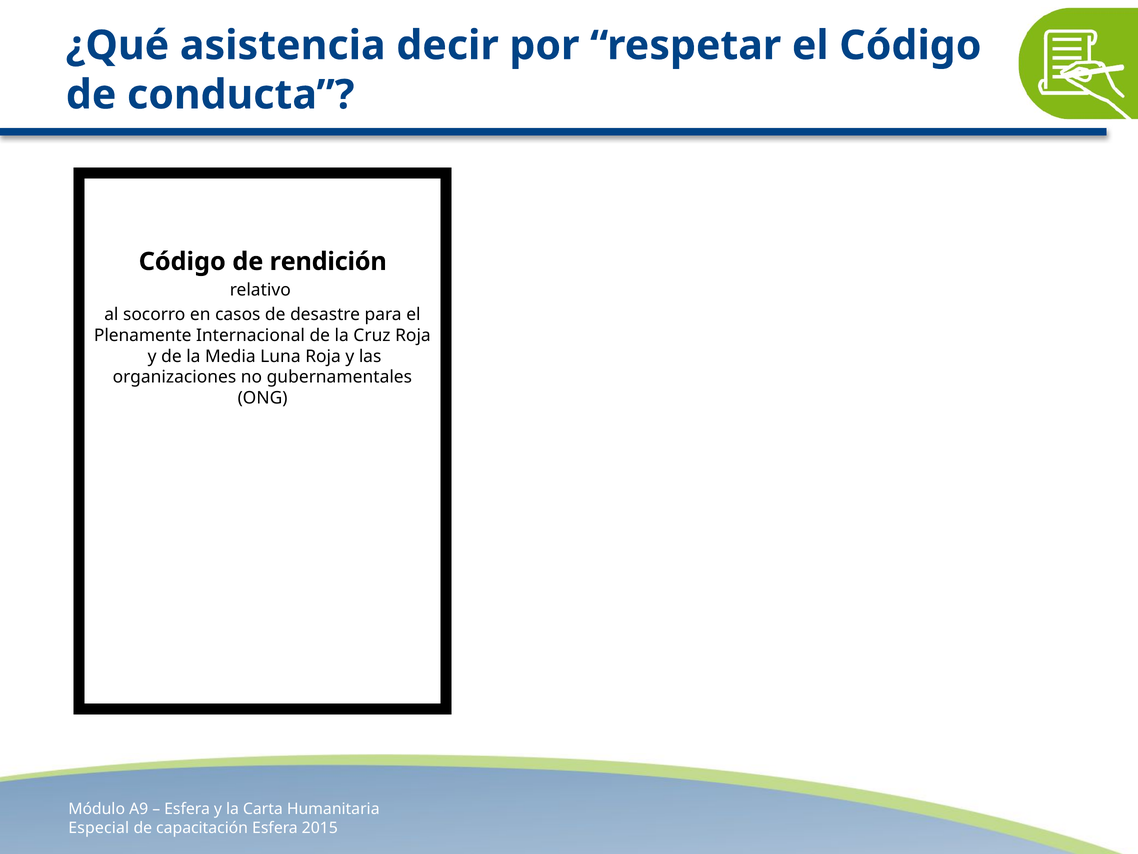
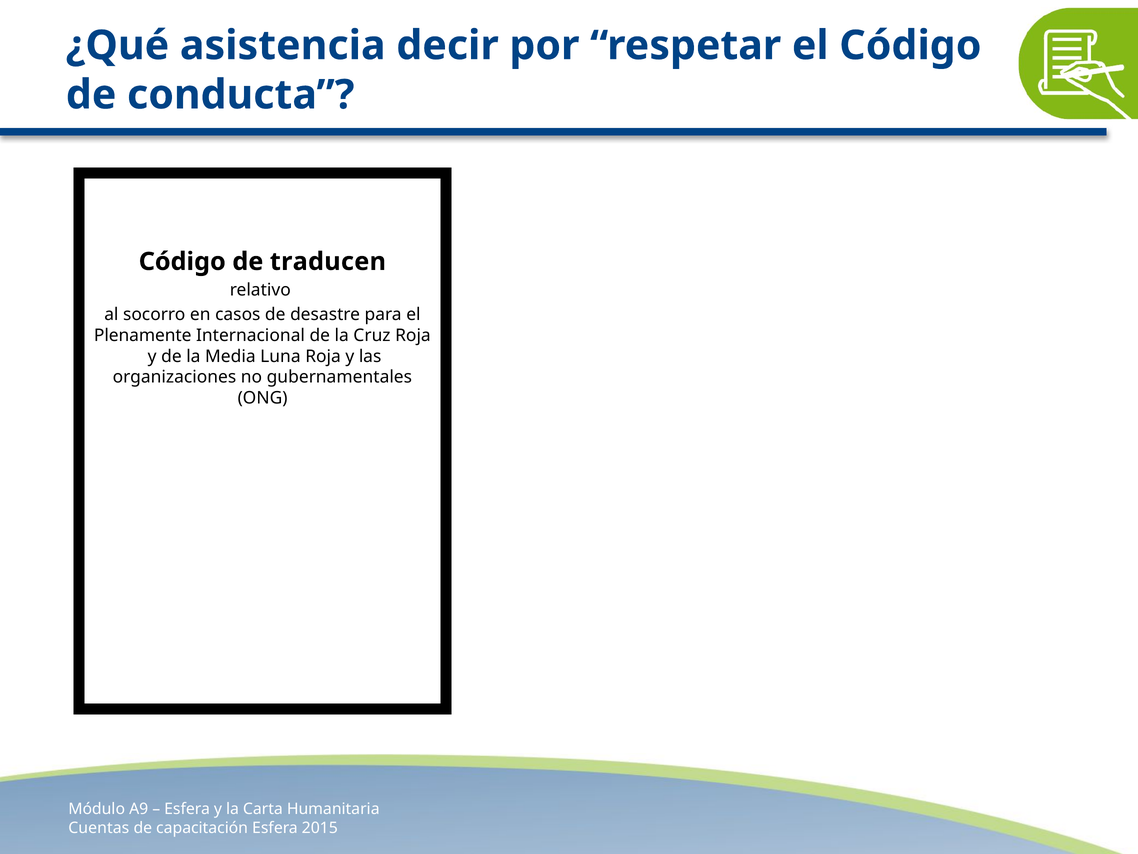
rendición: rendición -> traducen (328, 261)
Especial: Especial -> Cuentas (99, 827)
